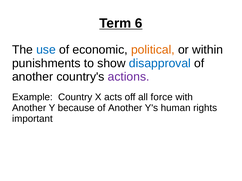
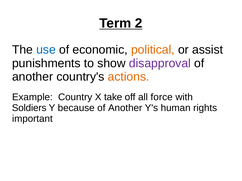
6: 6 -> 2 (139, 23)
within: within -> assist (208, 50)
disapproval colour: blue -> purple (160, 63)
actions colour: purple -> orange (129, 77)
acts: acts -> take (113, 97)
Another: Another -> Soldiers (29, 108)
